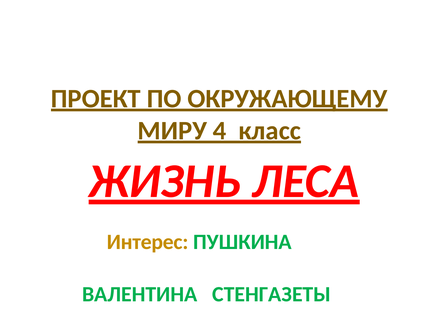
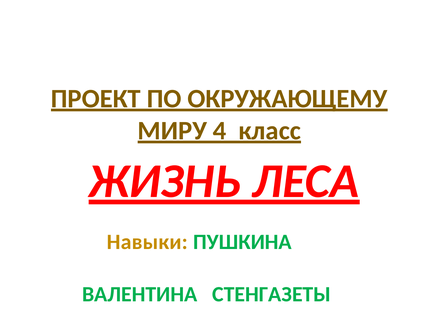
Интерес: Интерес -> Навыки (147, 242)
